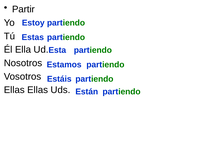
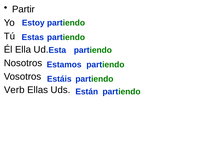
Ellas: Ellas -> Verb (14, 90)
